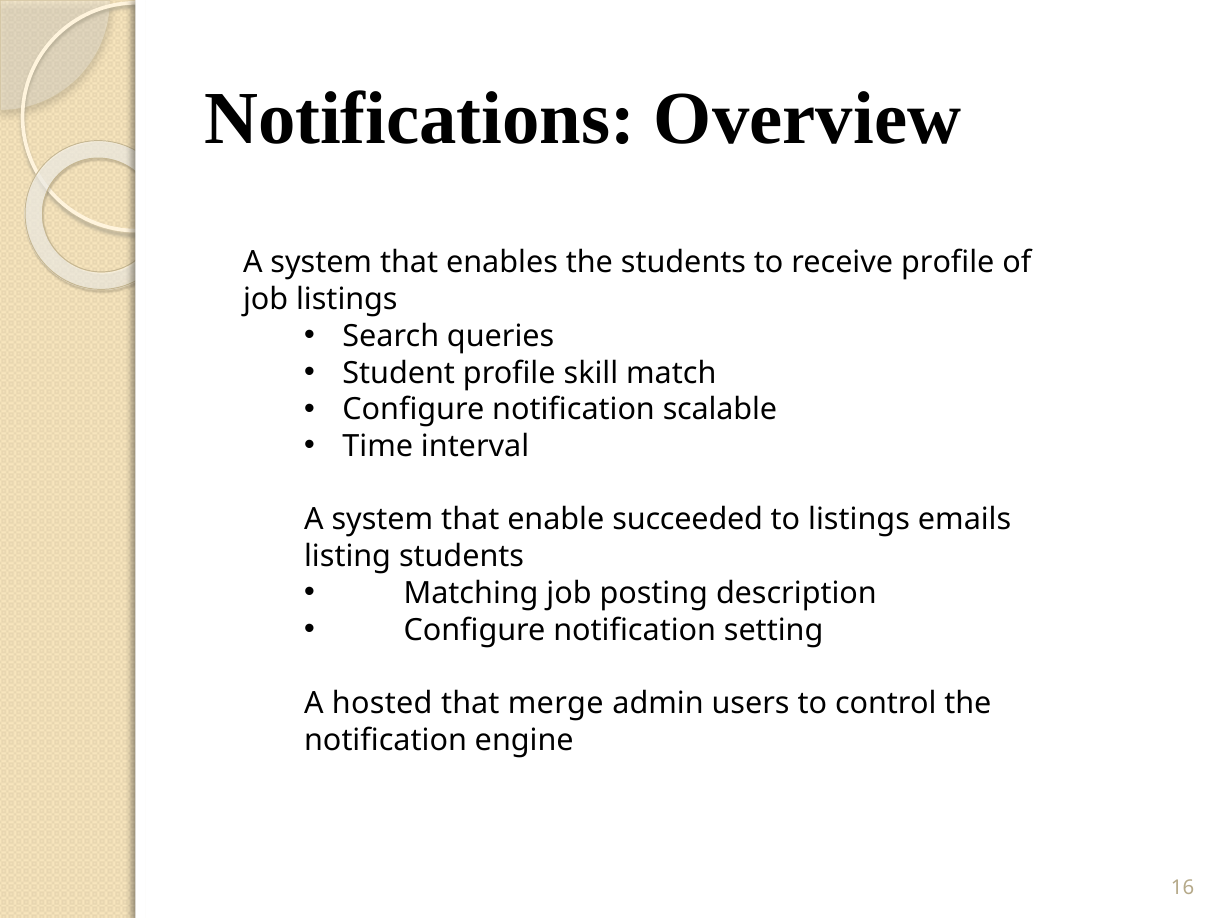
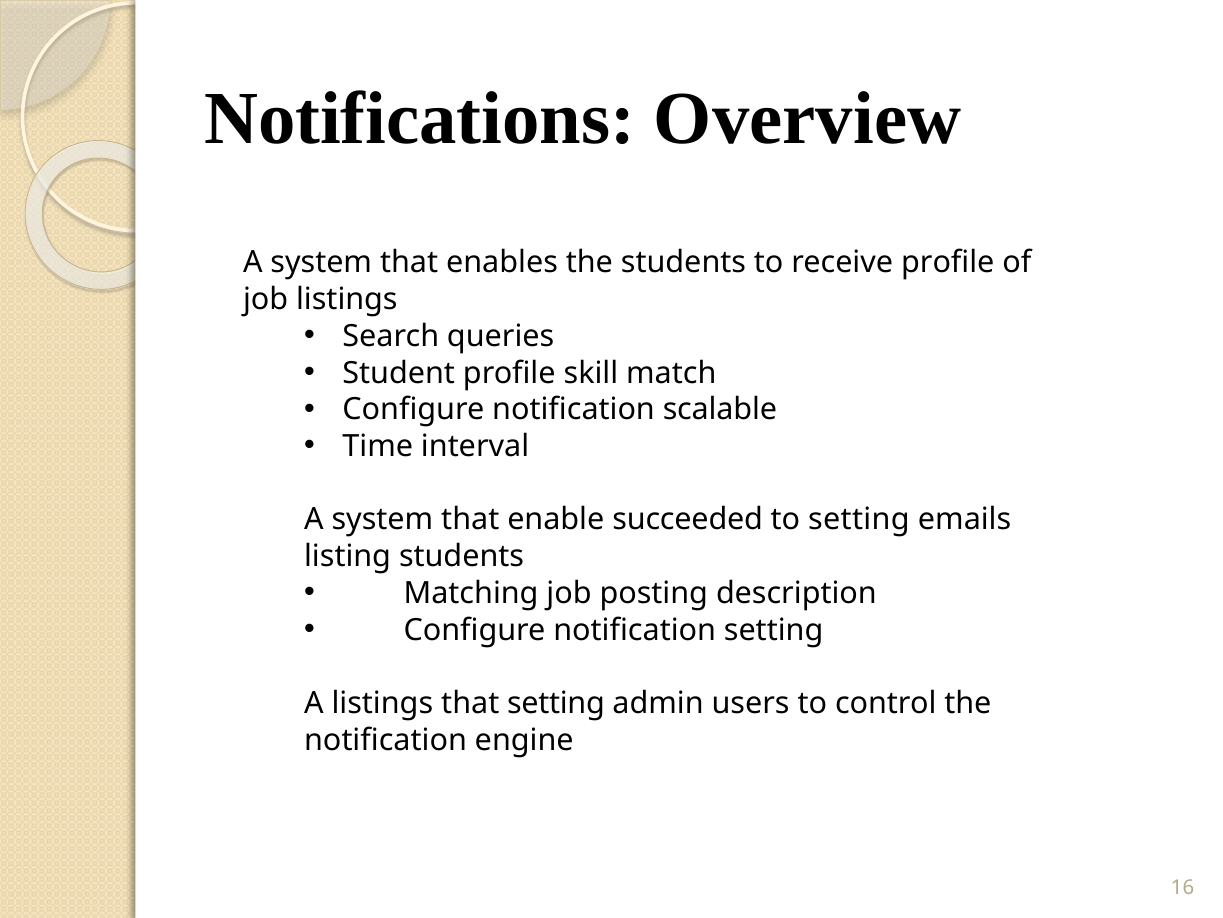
to listings: listings -> setting (859, 519)
A hosted: hosted -> listings (382, 703)
that merge: merge -> setting (556, 703)
